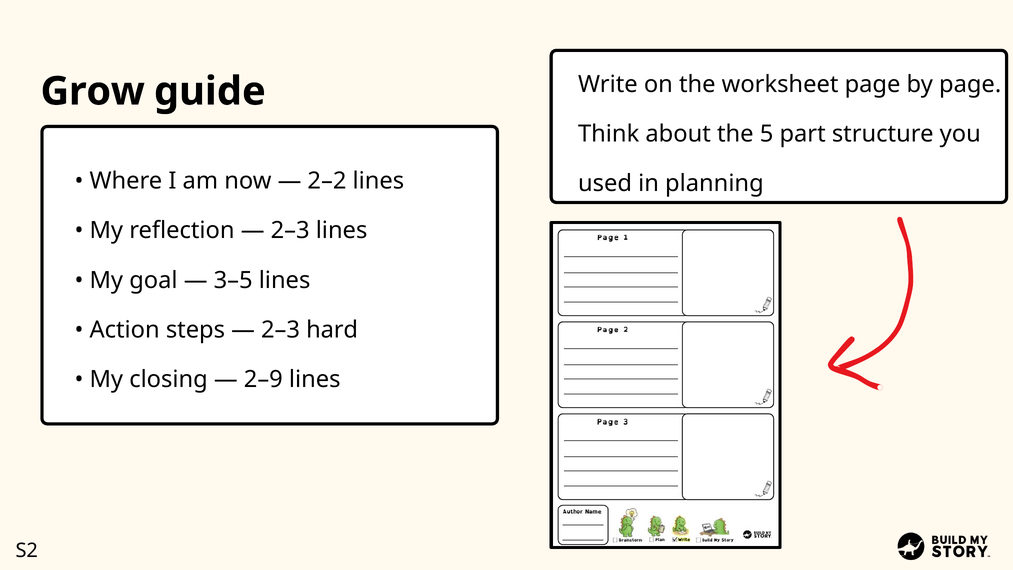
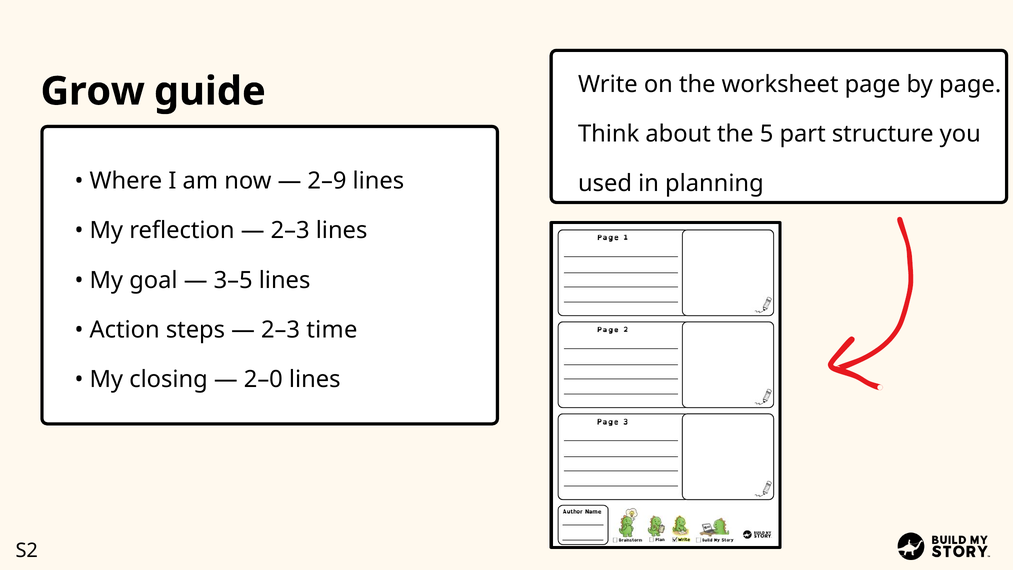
2–2: 2–2 -> 2–9 (327, 181)
hard: hard -> time (332, 330)
2–9: 2–9 -> 2–0 (263, 379)
